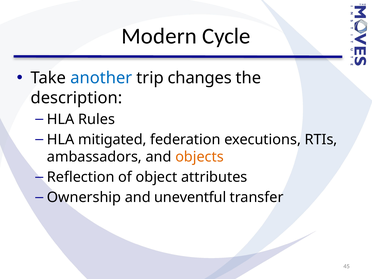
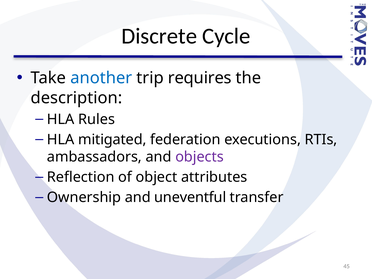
Modern: Modern -> Discrete (159, 36)
changes: changes -> requires (200, 78)
objects colour: orange -> purple (200, 157)
